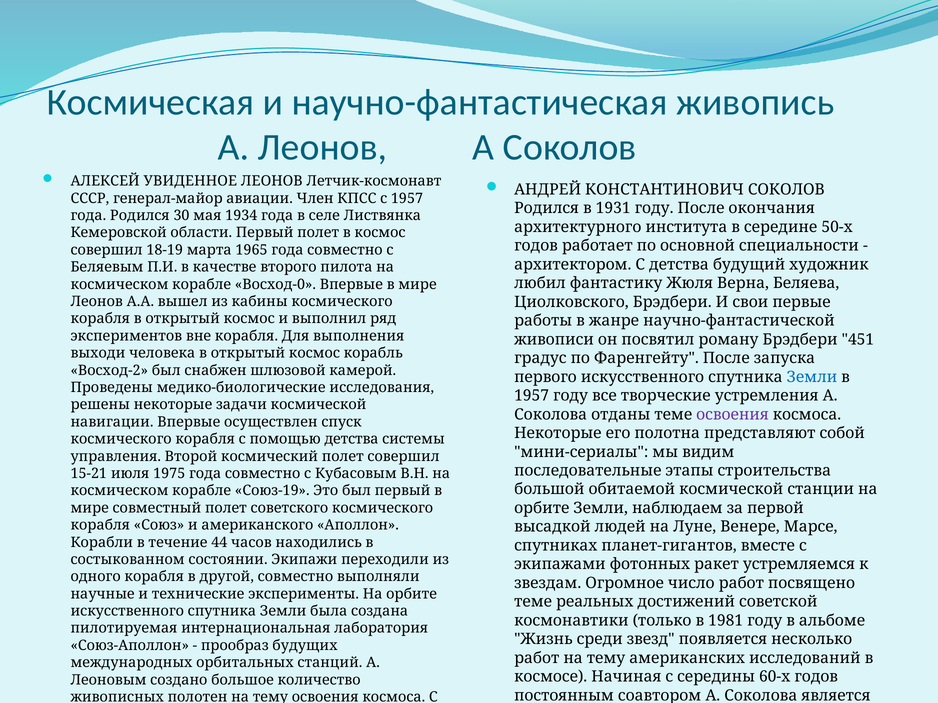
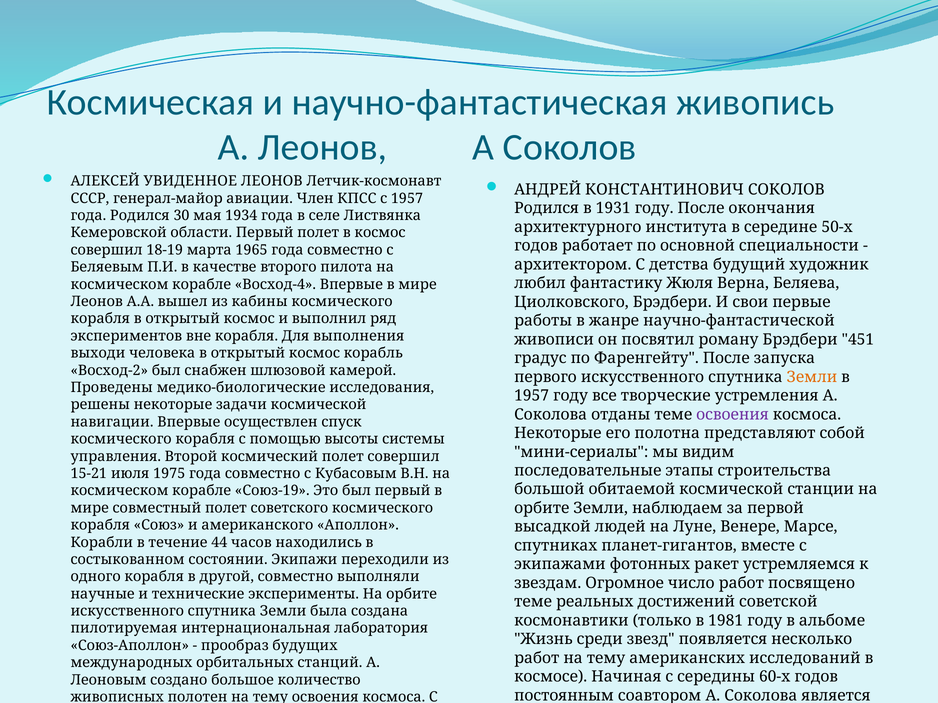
Восход-0: Восход-0 -> Восход-4 (275, 285)
Земли colour: blue -> orange (812, 377)
помощью детства: детства -> высоты (351, 439)
